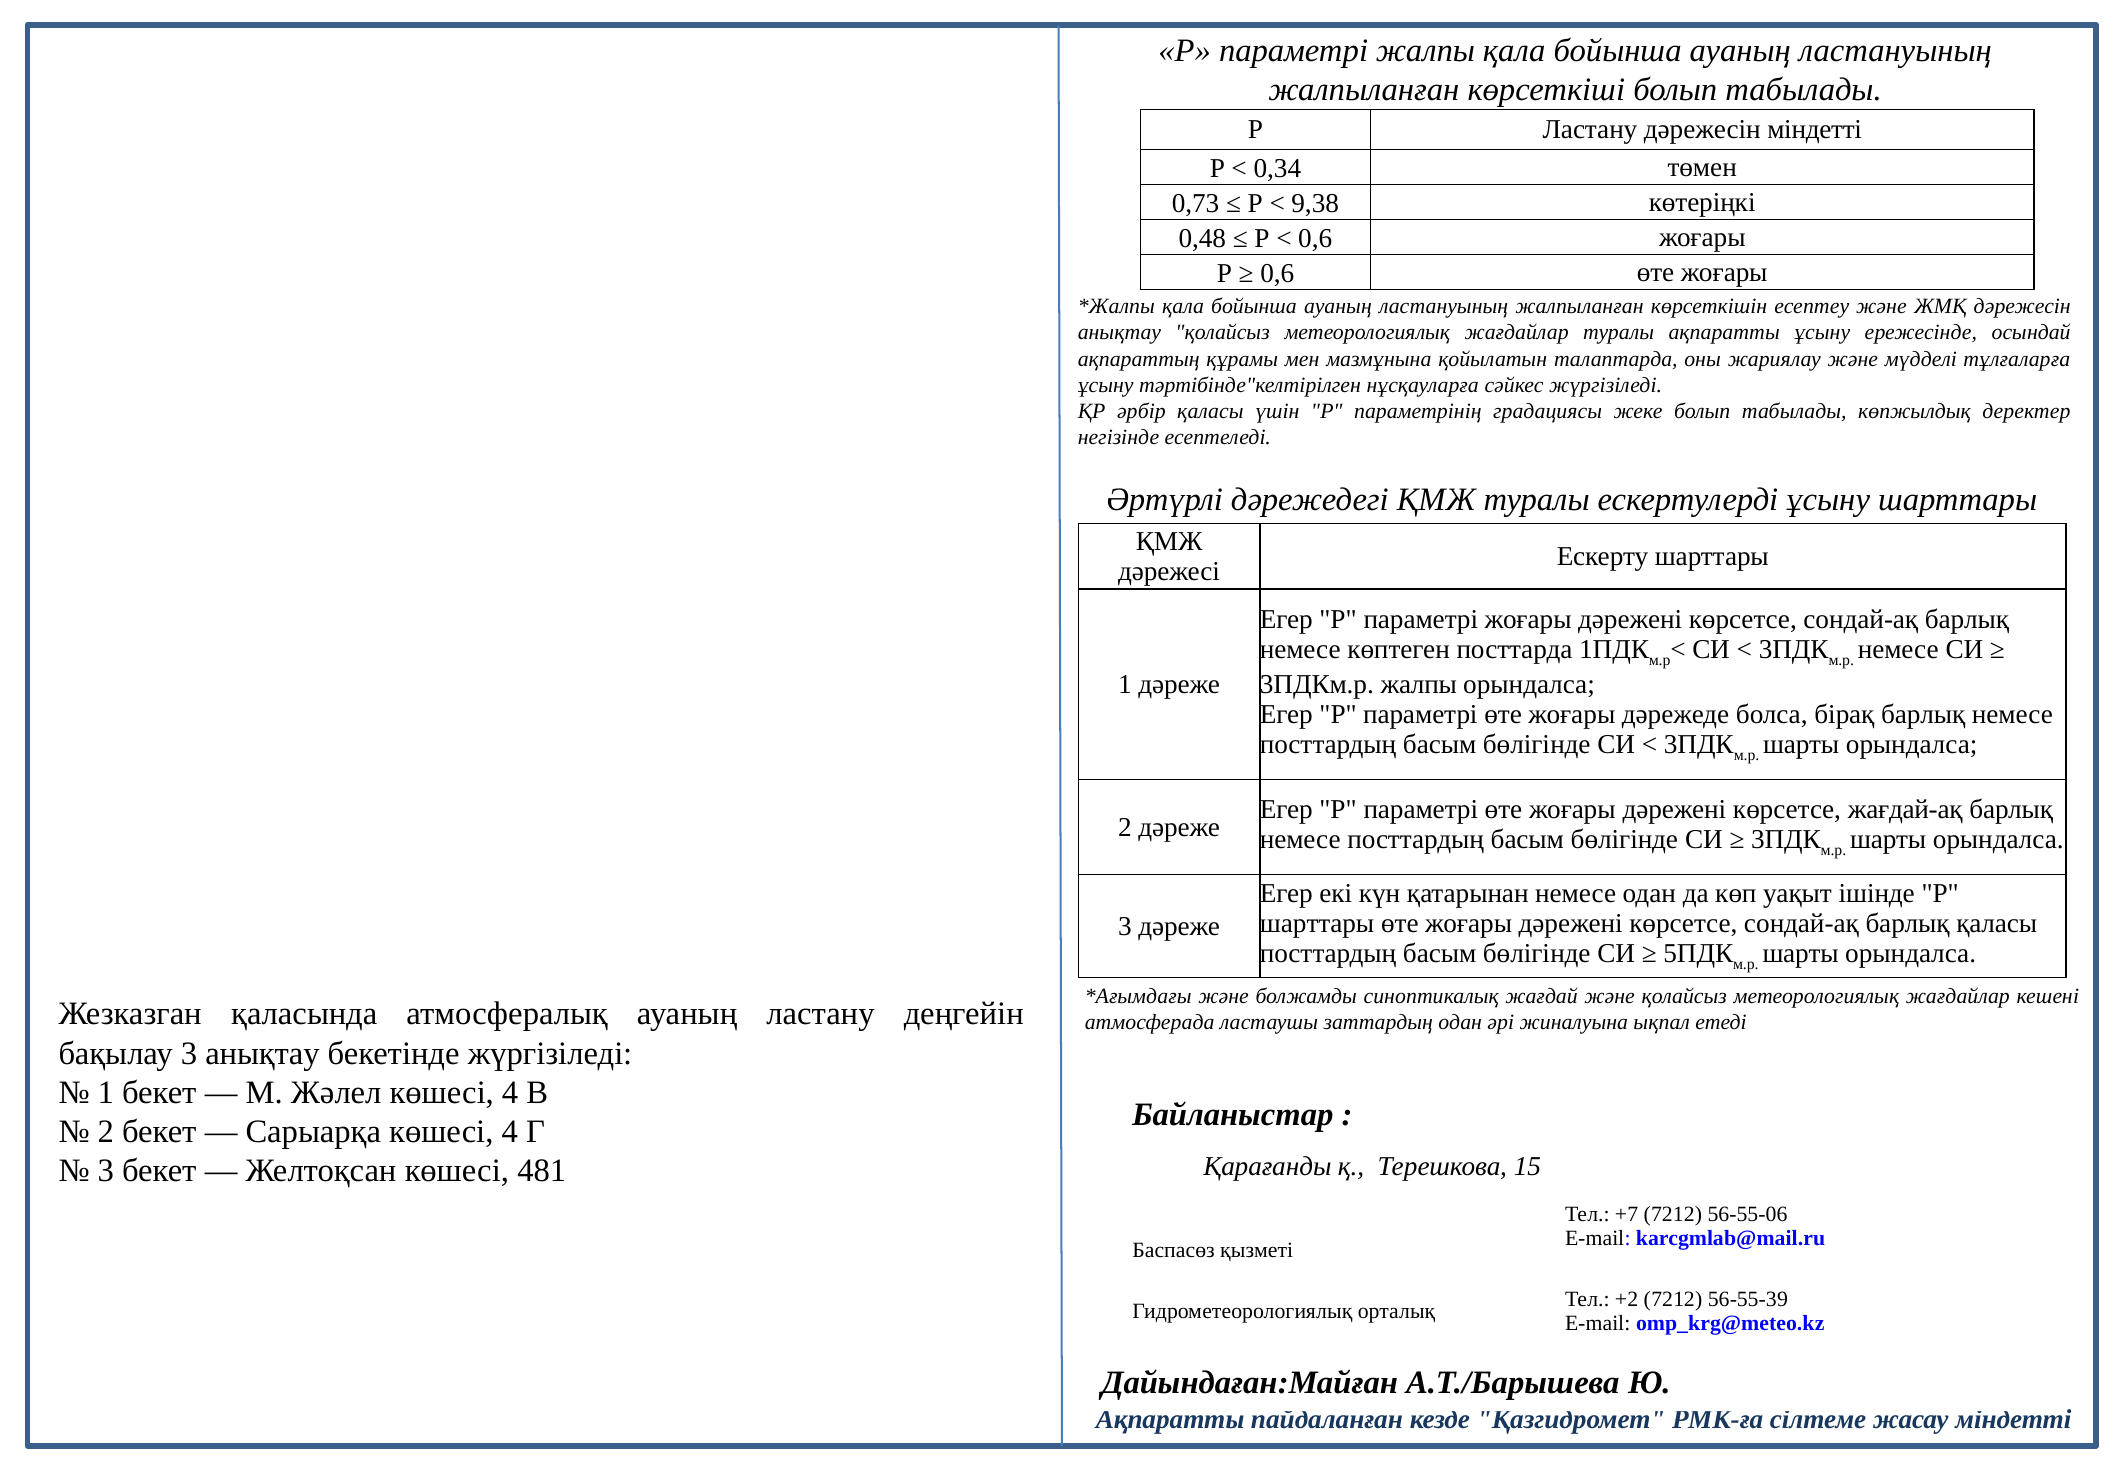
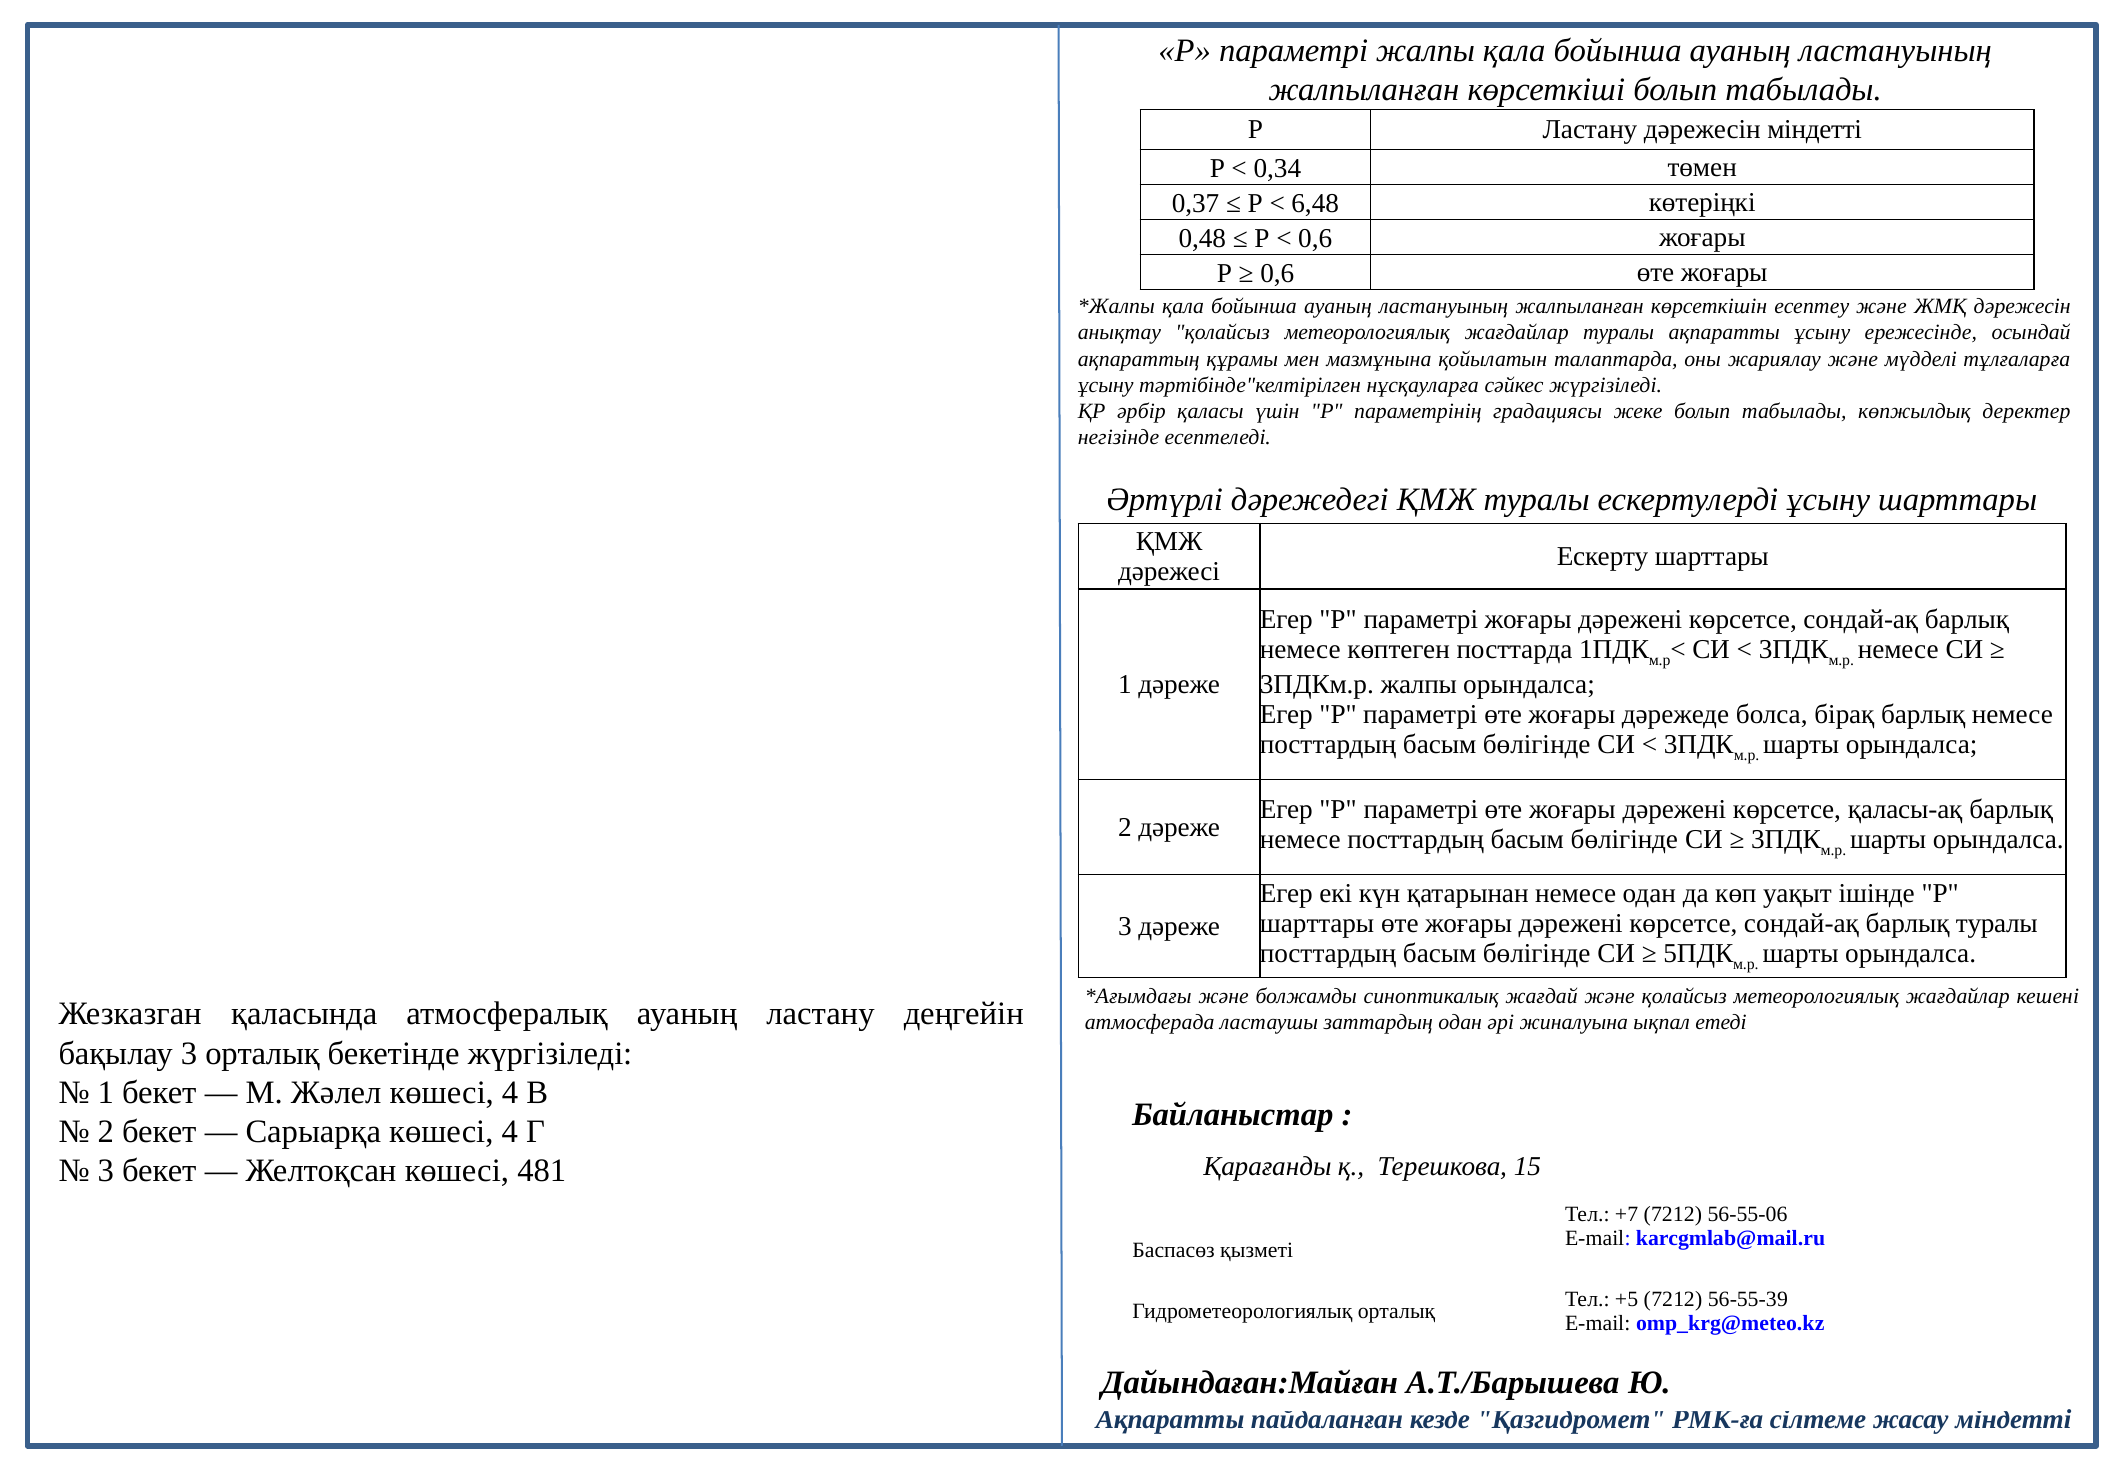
0,73: 0,73 -> 0,37 (1196, 203)
9,38: 9,38 -> 6,48 (1315, 203)
жағдай-ақ: жағдай-ақ -> қаласы-ақ (1905, 810)
барлық қаласы: қаласы -> туралы (1997, 924)
3 анықтау: анықтау -> орталық (262, 1053)
+2: +2 -> +5 (1627, 1299)
